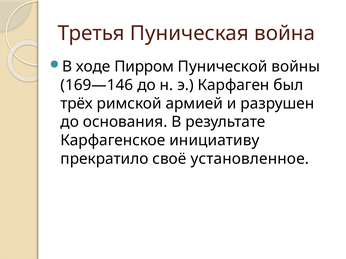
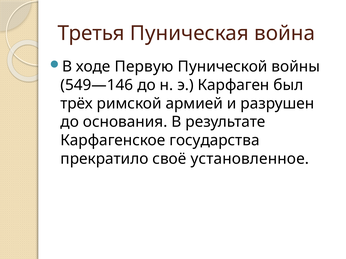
Пирром: Пирром -> Первую (144, 67)
169—146: 169—146 -> 549—146 (97, 85)
инициативу: инициативу -> государства (214, 141)
